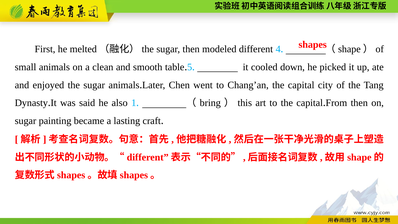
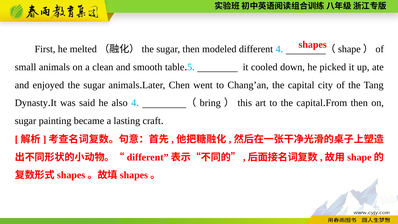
also 1: 1 -> 4 (134, 103)
